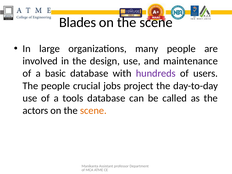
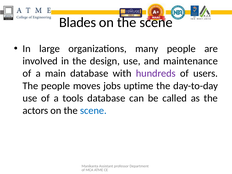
basic: basic -> main (55, 73)
crucial: crucial -> moves (87, 86)
project: project -> uptime (139, 86)
scene colour: orange -> blue (93, 111)
